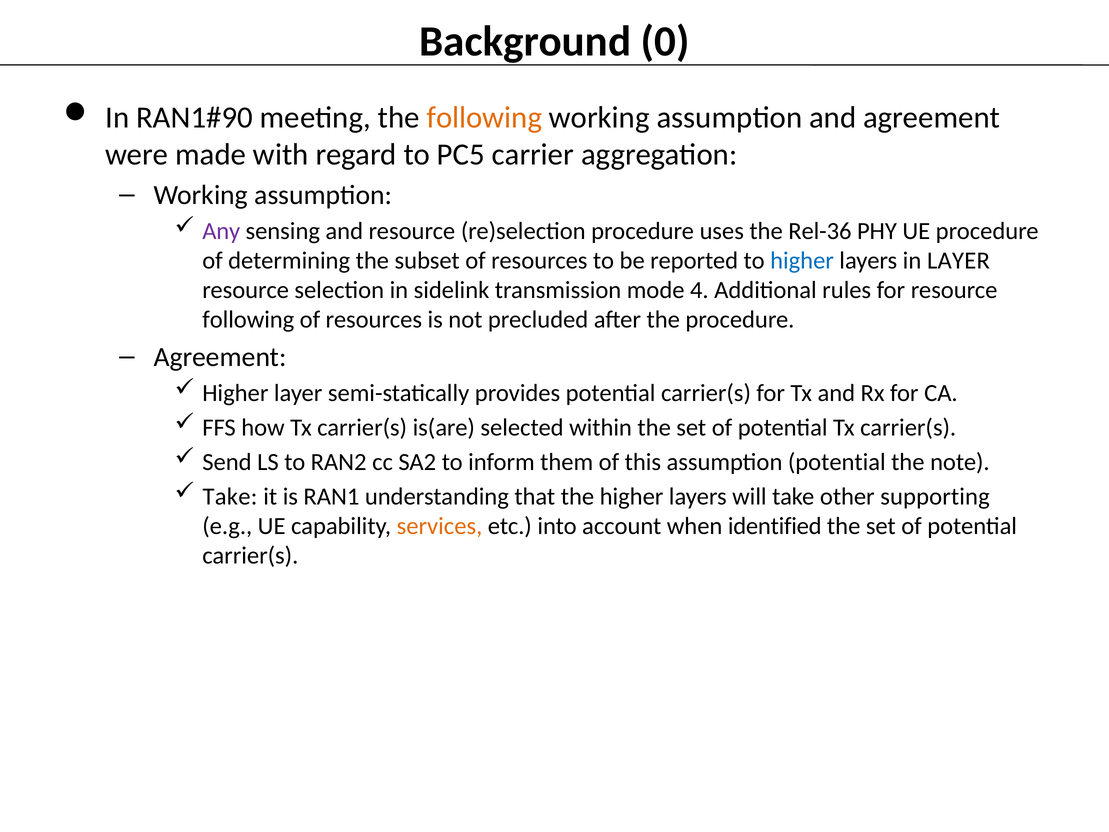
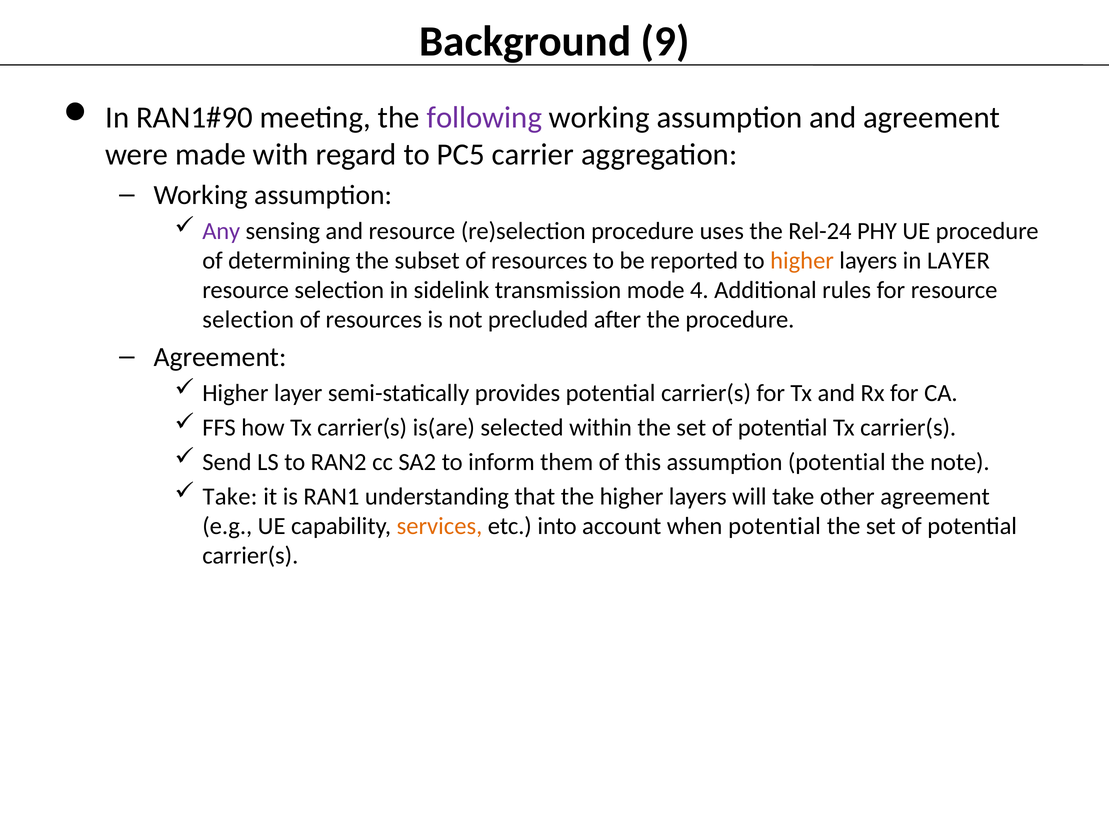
0: 0 -> 9 (665, 41)
following colour: orange -> purple (484, 118)
Rel-36: Rel-36 -> Rel-24 (820, 231)
higher colour: blue -> orange (802, 261)
following: following -> selection (248, 320)
other supporting: supporting -> agreement (935, 497)
when identified: identified -> potential (775, 526)
